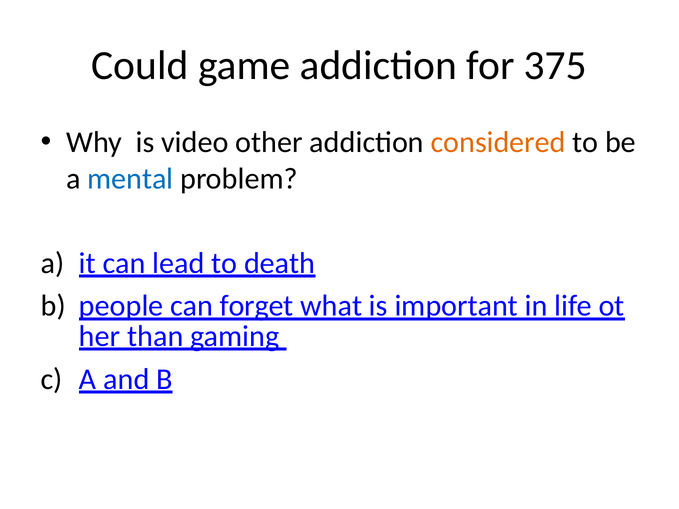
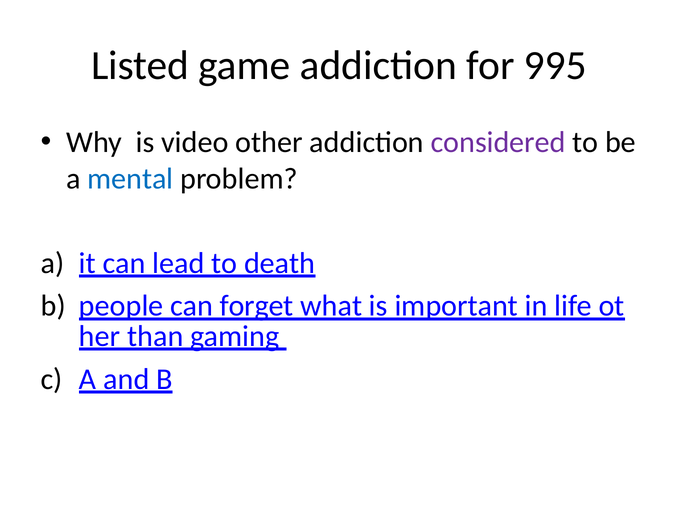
Could: Could -> Listed (140, 66)
375: 375 -> 995 (555, 66)
considered colour: orange -> purple (498, 142)
